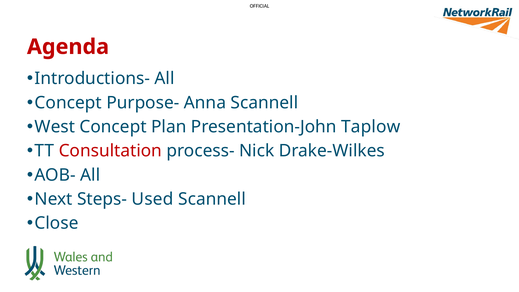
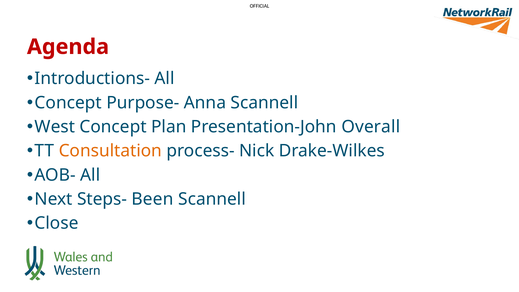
Taplow: Taplow -> Overall (371, 127)
Consultation colour: red -> orange (110, 151)
Used: Used -> Been (153, 199)
